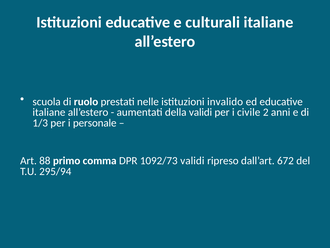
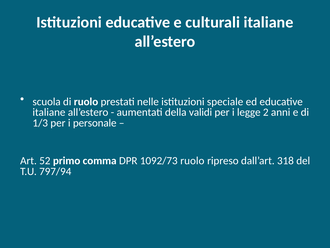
invalido: invalido -> speciale (225, 102)
civile: civile -> legge (249, 112)
88: 88 -> 52 (45, 161)
1092/73 validi: validi -> ruolo (192, 161)
672: 672 -> 318 (285, 161)
295/94: 295/94 -> 797/94 (55, 171)
